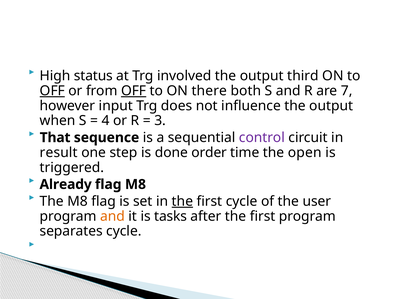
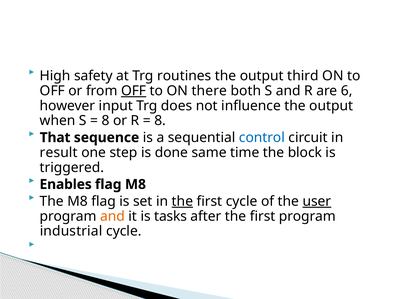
status: status -> safety (93, 76)
involved: involved -> routines (184, 76)
OFF underline: present -> none (52, 91)
7: 7 -> 6 (347, 91)
4: 4 -> 8 (106, 120)
3: 3 -> 8 (160, 120)
control colour: purple -> blue (262, 137)
order: order -> same (209, 152)
open: open -> block (305, 152)
Already: Already -> Enables (66, 184)
user underline: none -> present (317, 201)
separates: separates -> industrial (71, 231)
